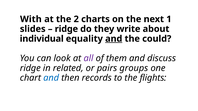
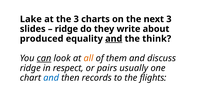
With: With -> Lake (31, 19)
the 2: 2 -> 3 (76, 19)
next 1: 1 -> 3 (169, 19)
individual: individual -> produced (42, 39)
could: could -> think (157, 39)
can underline: none -> present (44, 58)
all colour: purple -> orange (88, 58)
related: related -> respect (68, 68)
groups: groups -> usually (134, 68)
